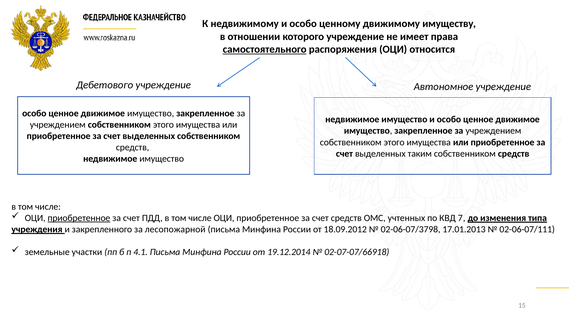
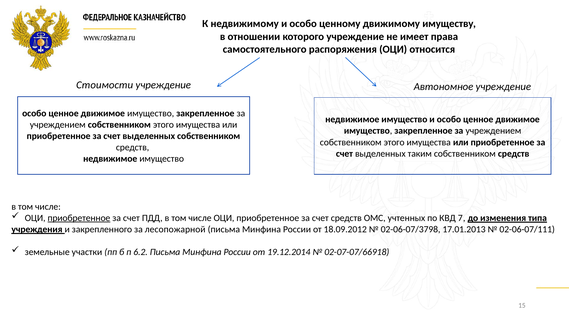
самостоятельного underline: present -> none (265, 49)
Дебетового: Дебетового -> Стоимости (105, 85)
4.1: 4.1 -> 6.2 (141, 252)
